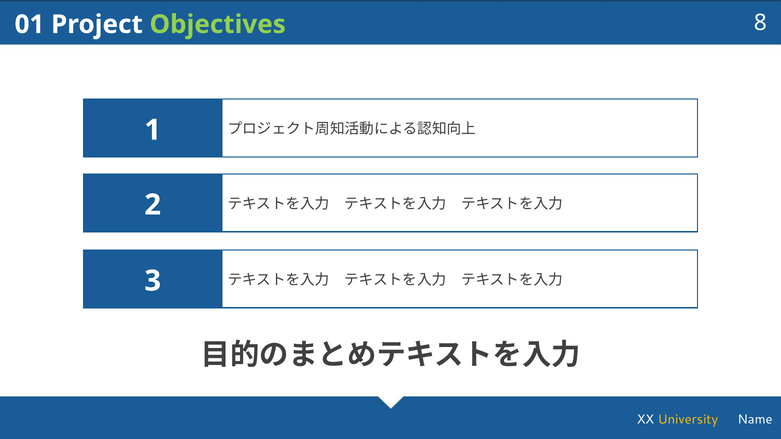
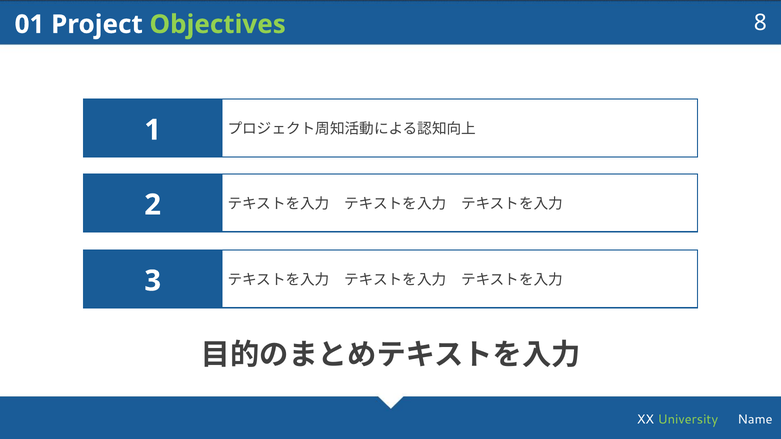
University colour: yellow -> light green (688, 420)
